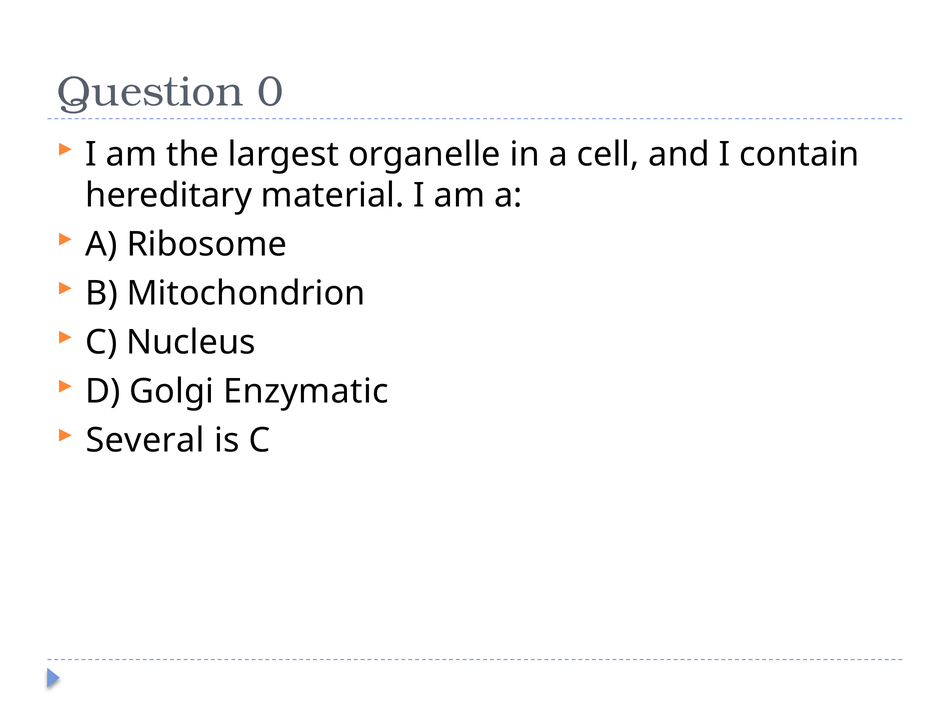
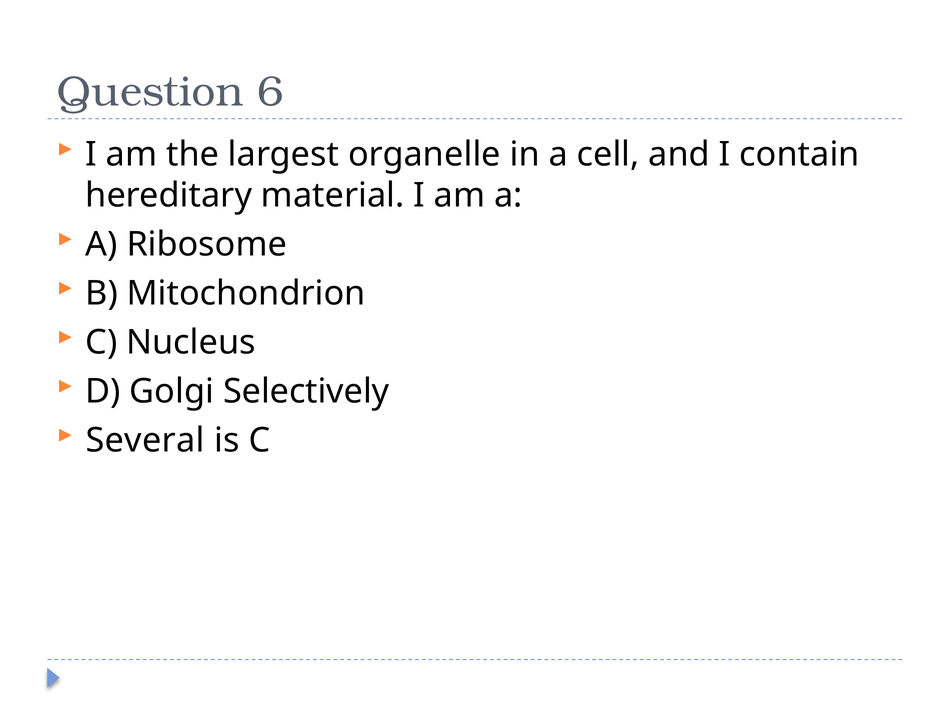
0: 0 -> 6 (270, 92)
Enzymatic: Enzymatic -> Selectively (306, 392)
